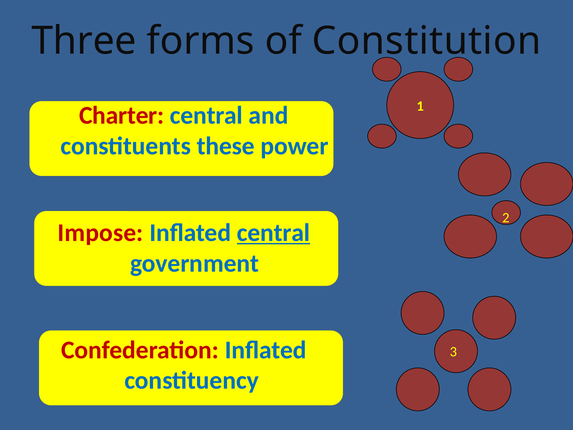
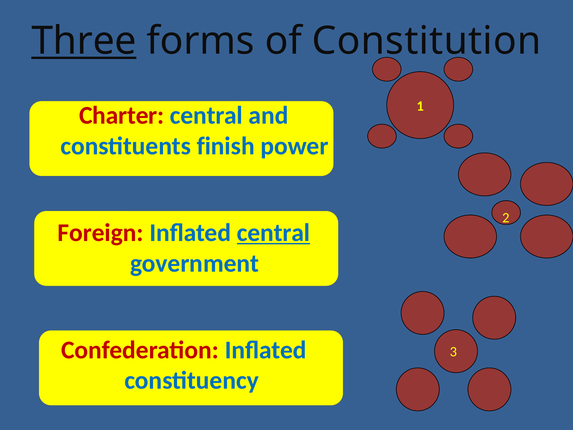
Three underline: none -> present (84, 41)
these: these -> finish (226, 146)
Impose: Impose -> Foreign (101, 233)
